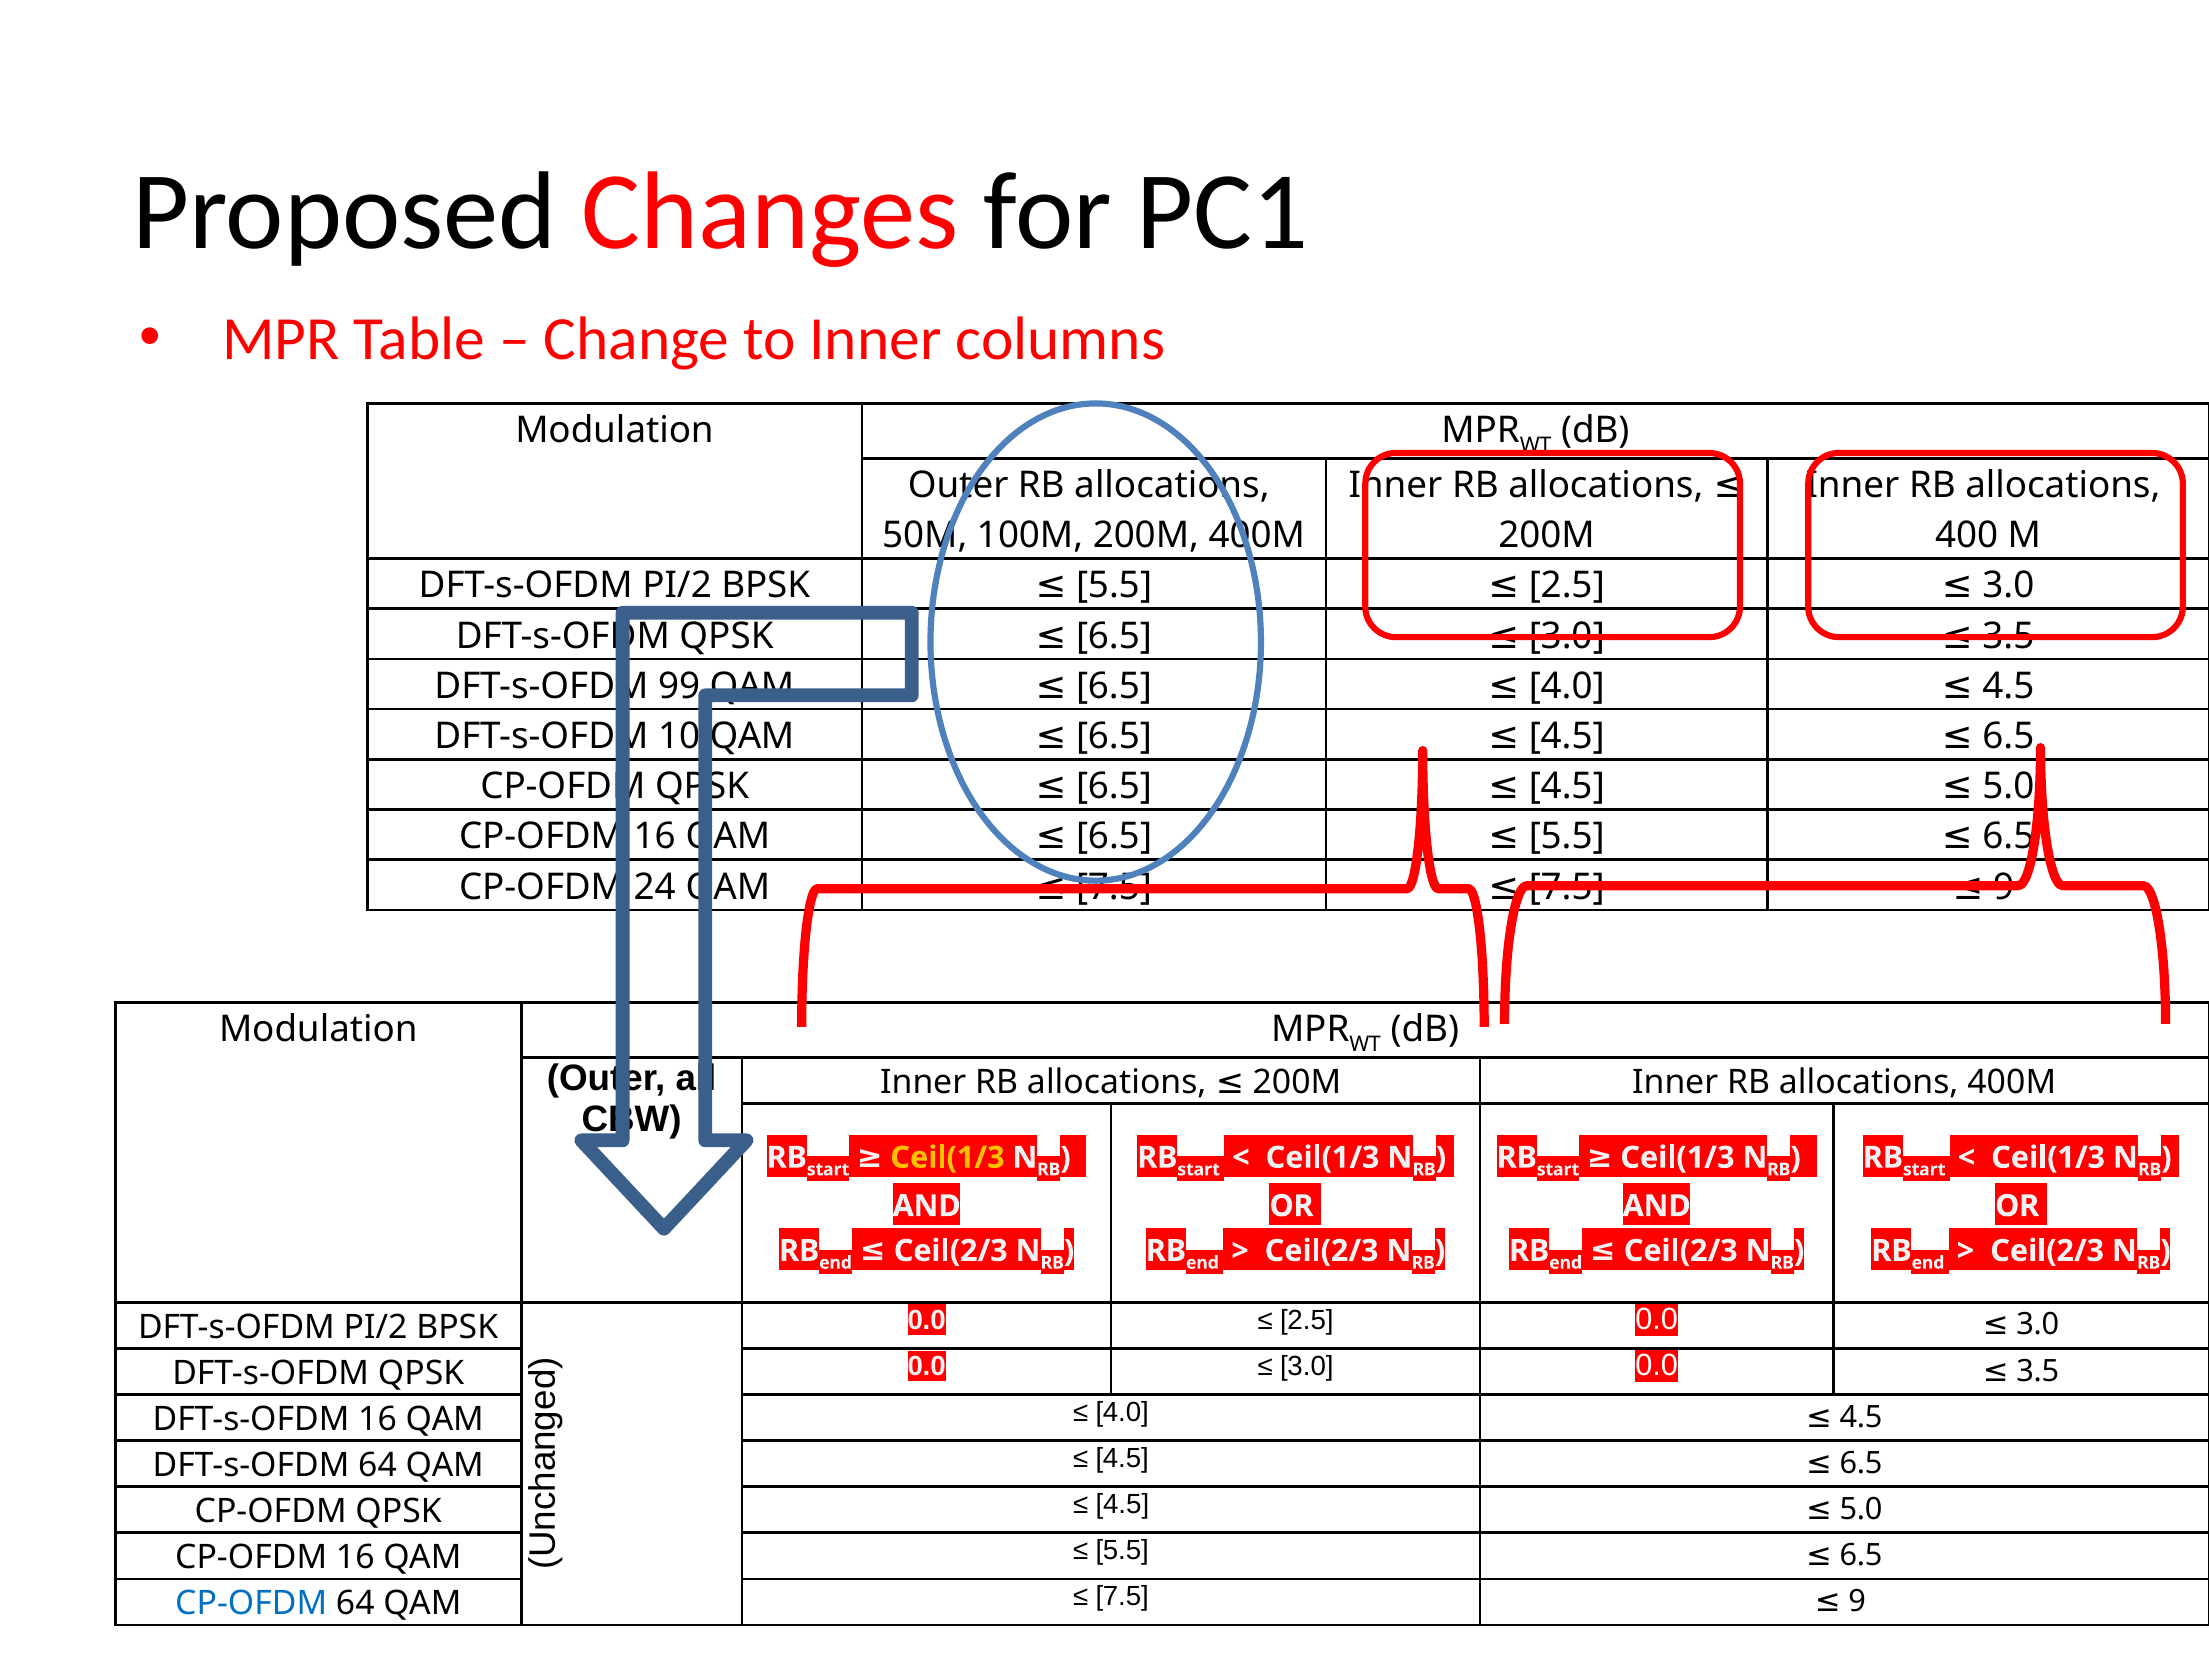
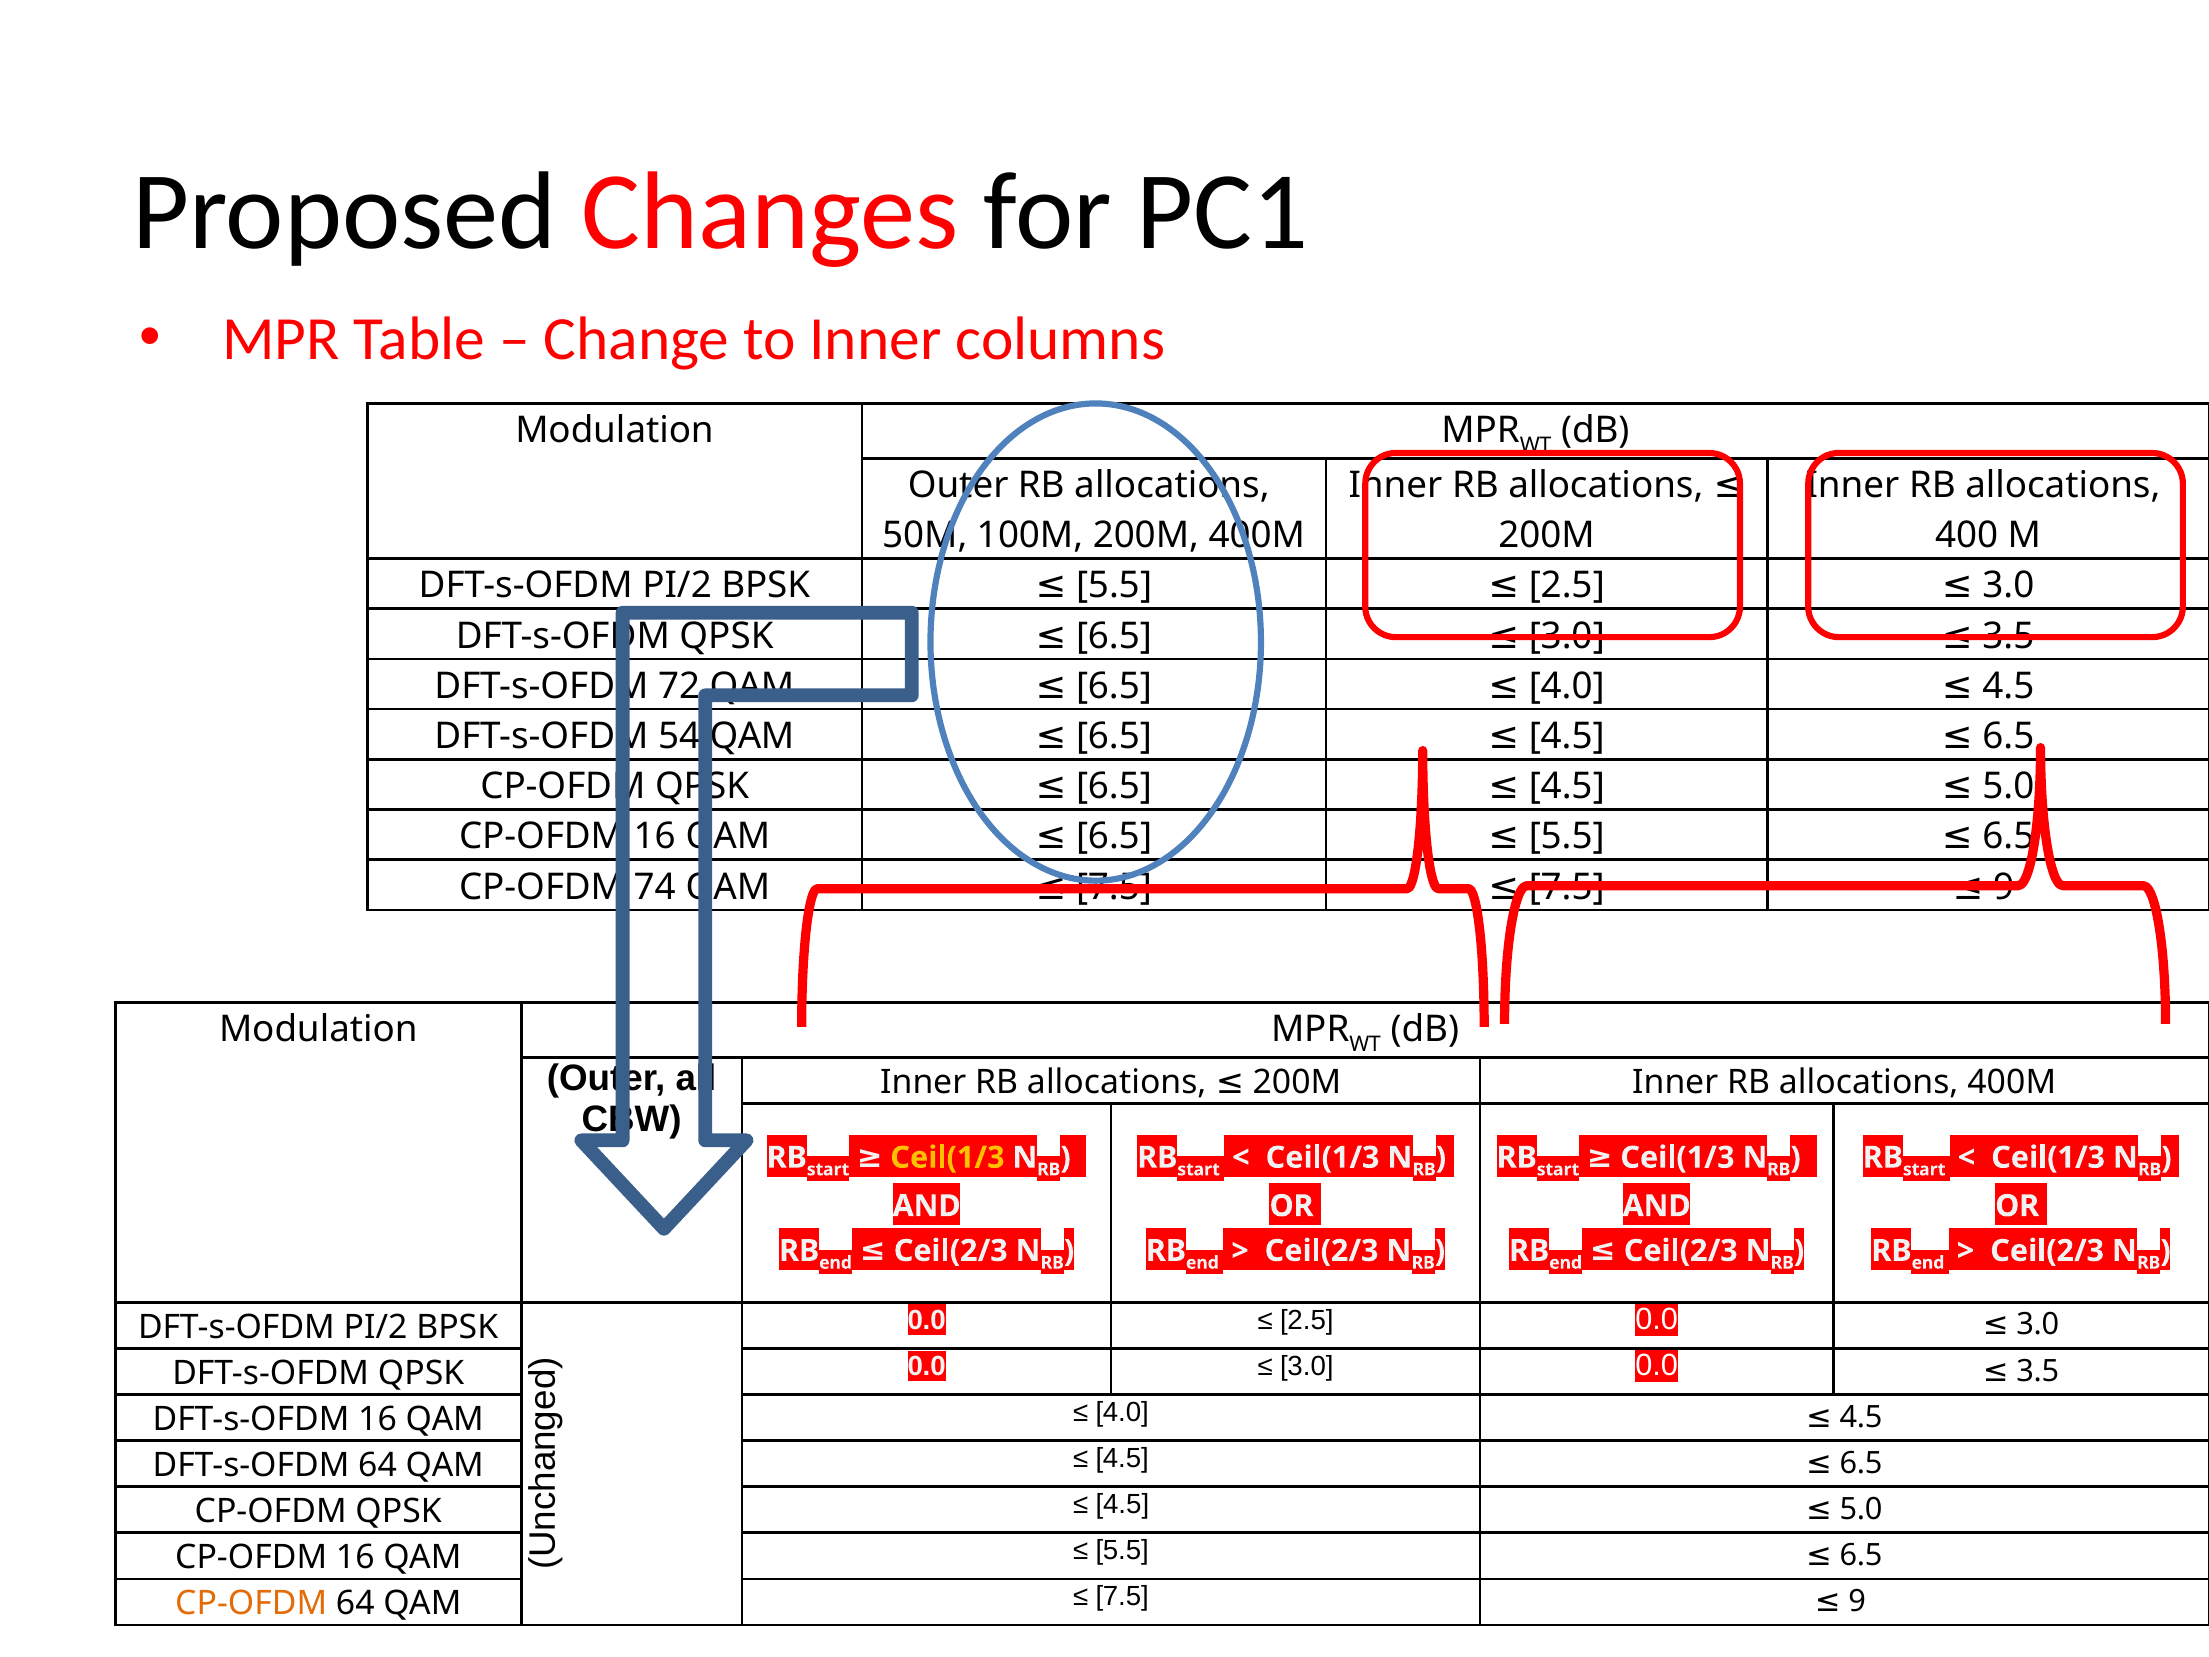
99: 99 -> 72 (679, 686)
10: 10 -> 54 (679, 736)
24: 24 -> 74 (655, 887)
CP-OFDM colour: blue -> orange (251, 1604)
